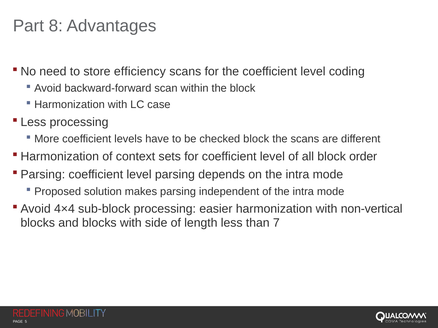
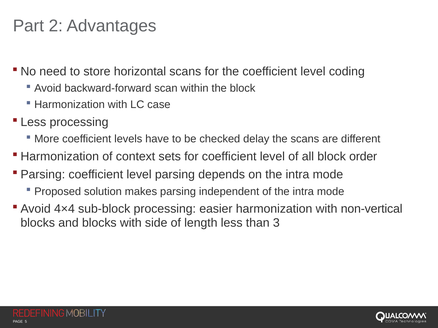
8: 8 -> 2 (56, 26)
efficiency: efficiency -> horizontal (140, 71)
checked block: block -> delay (256, 139)
7: 7 -> 3 (276, 223)
